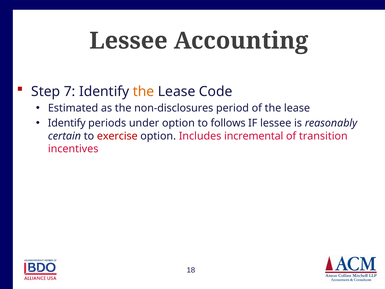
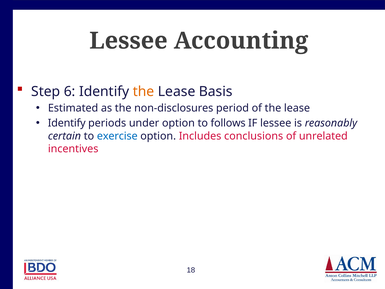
7: 7 -> 6 (70, 91)
Code: Code -> Basis (216, 91)
exercise colour: red -> blue (117, 136)
incremental: incremental -> conclusions (254, 136)
transition: transition -> unrelated (323, 136)
